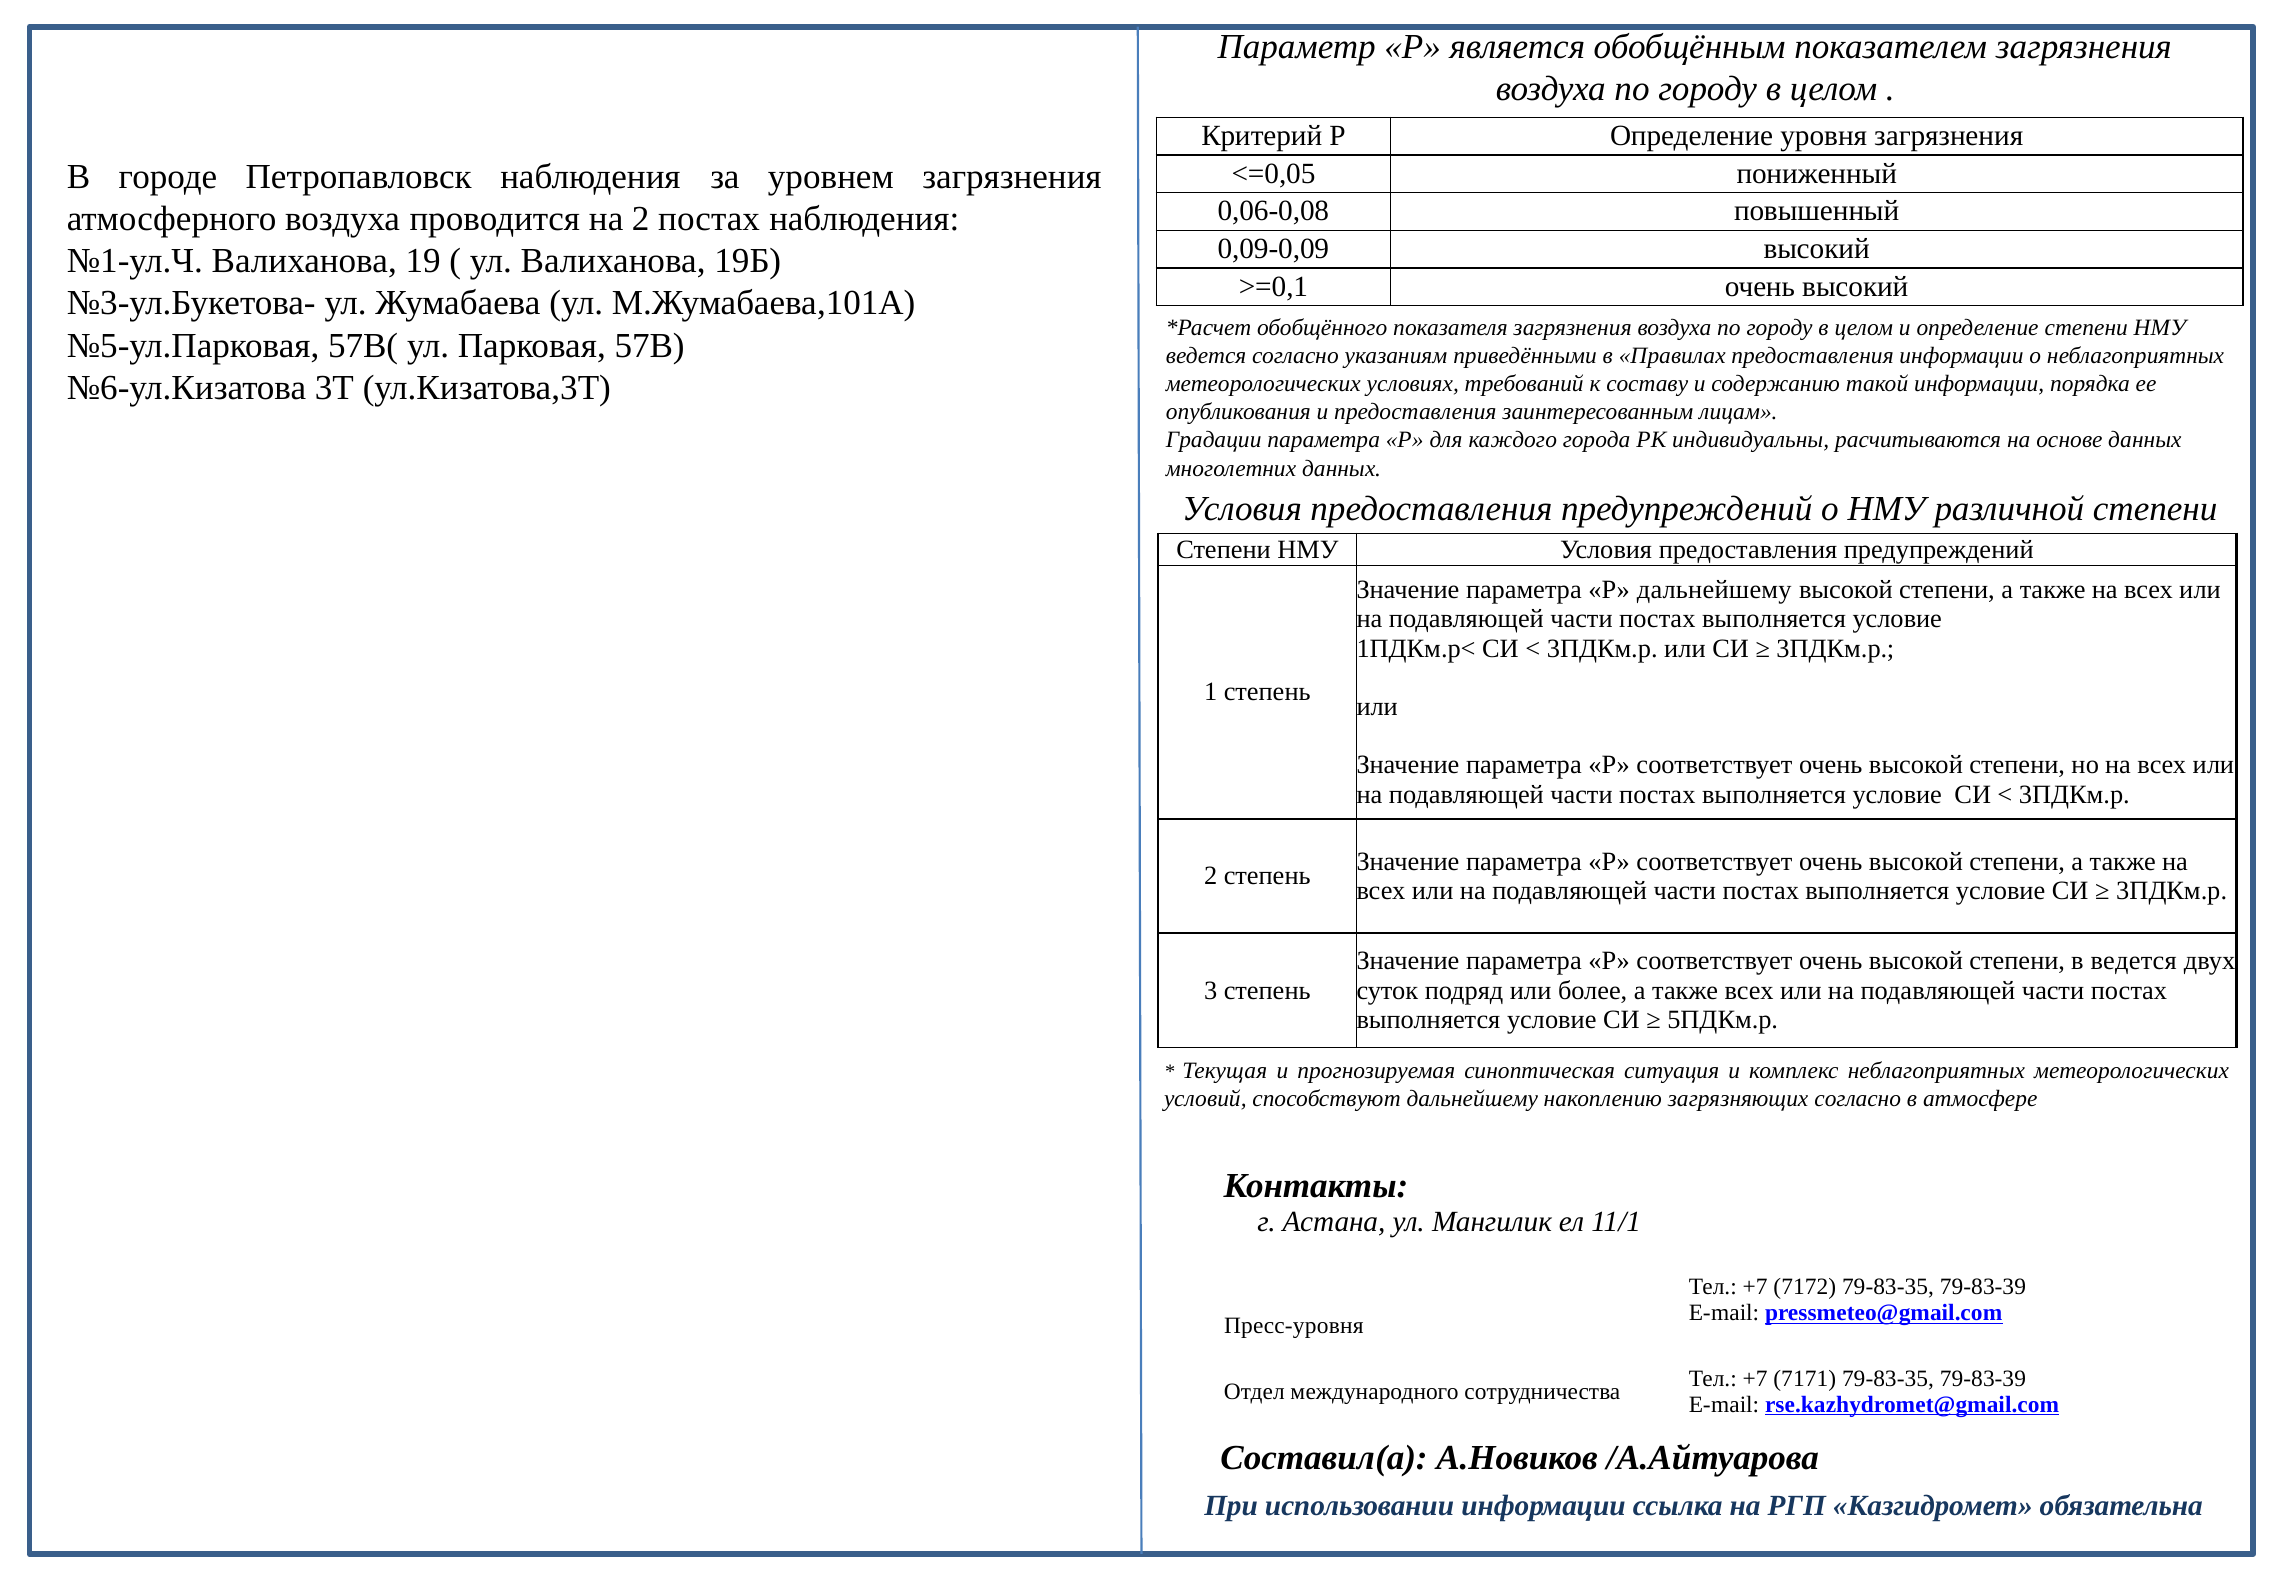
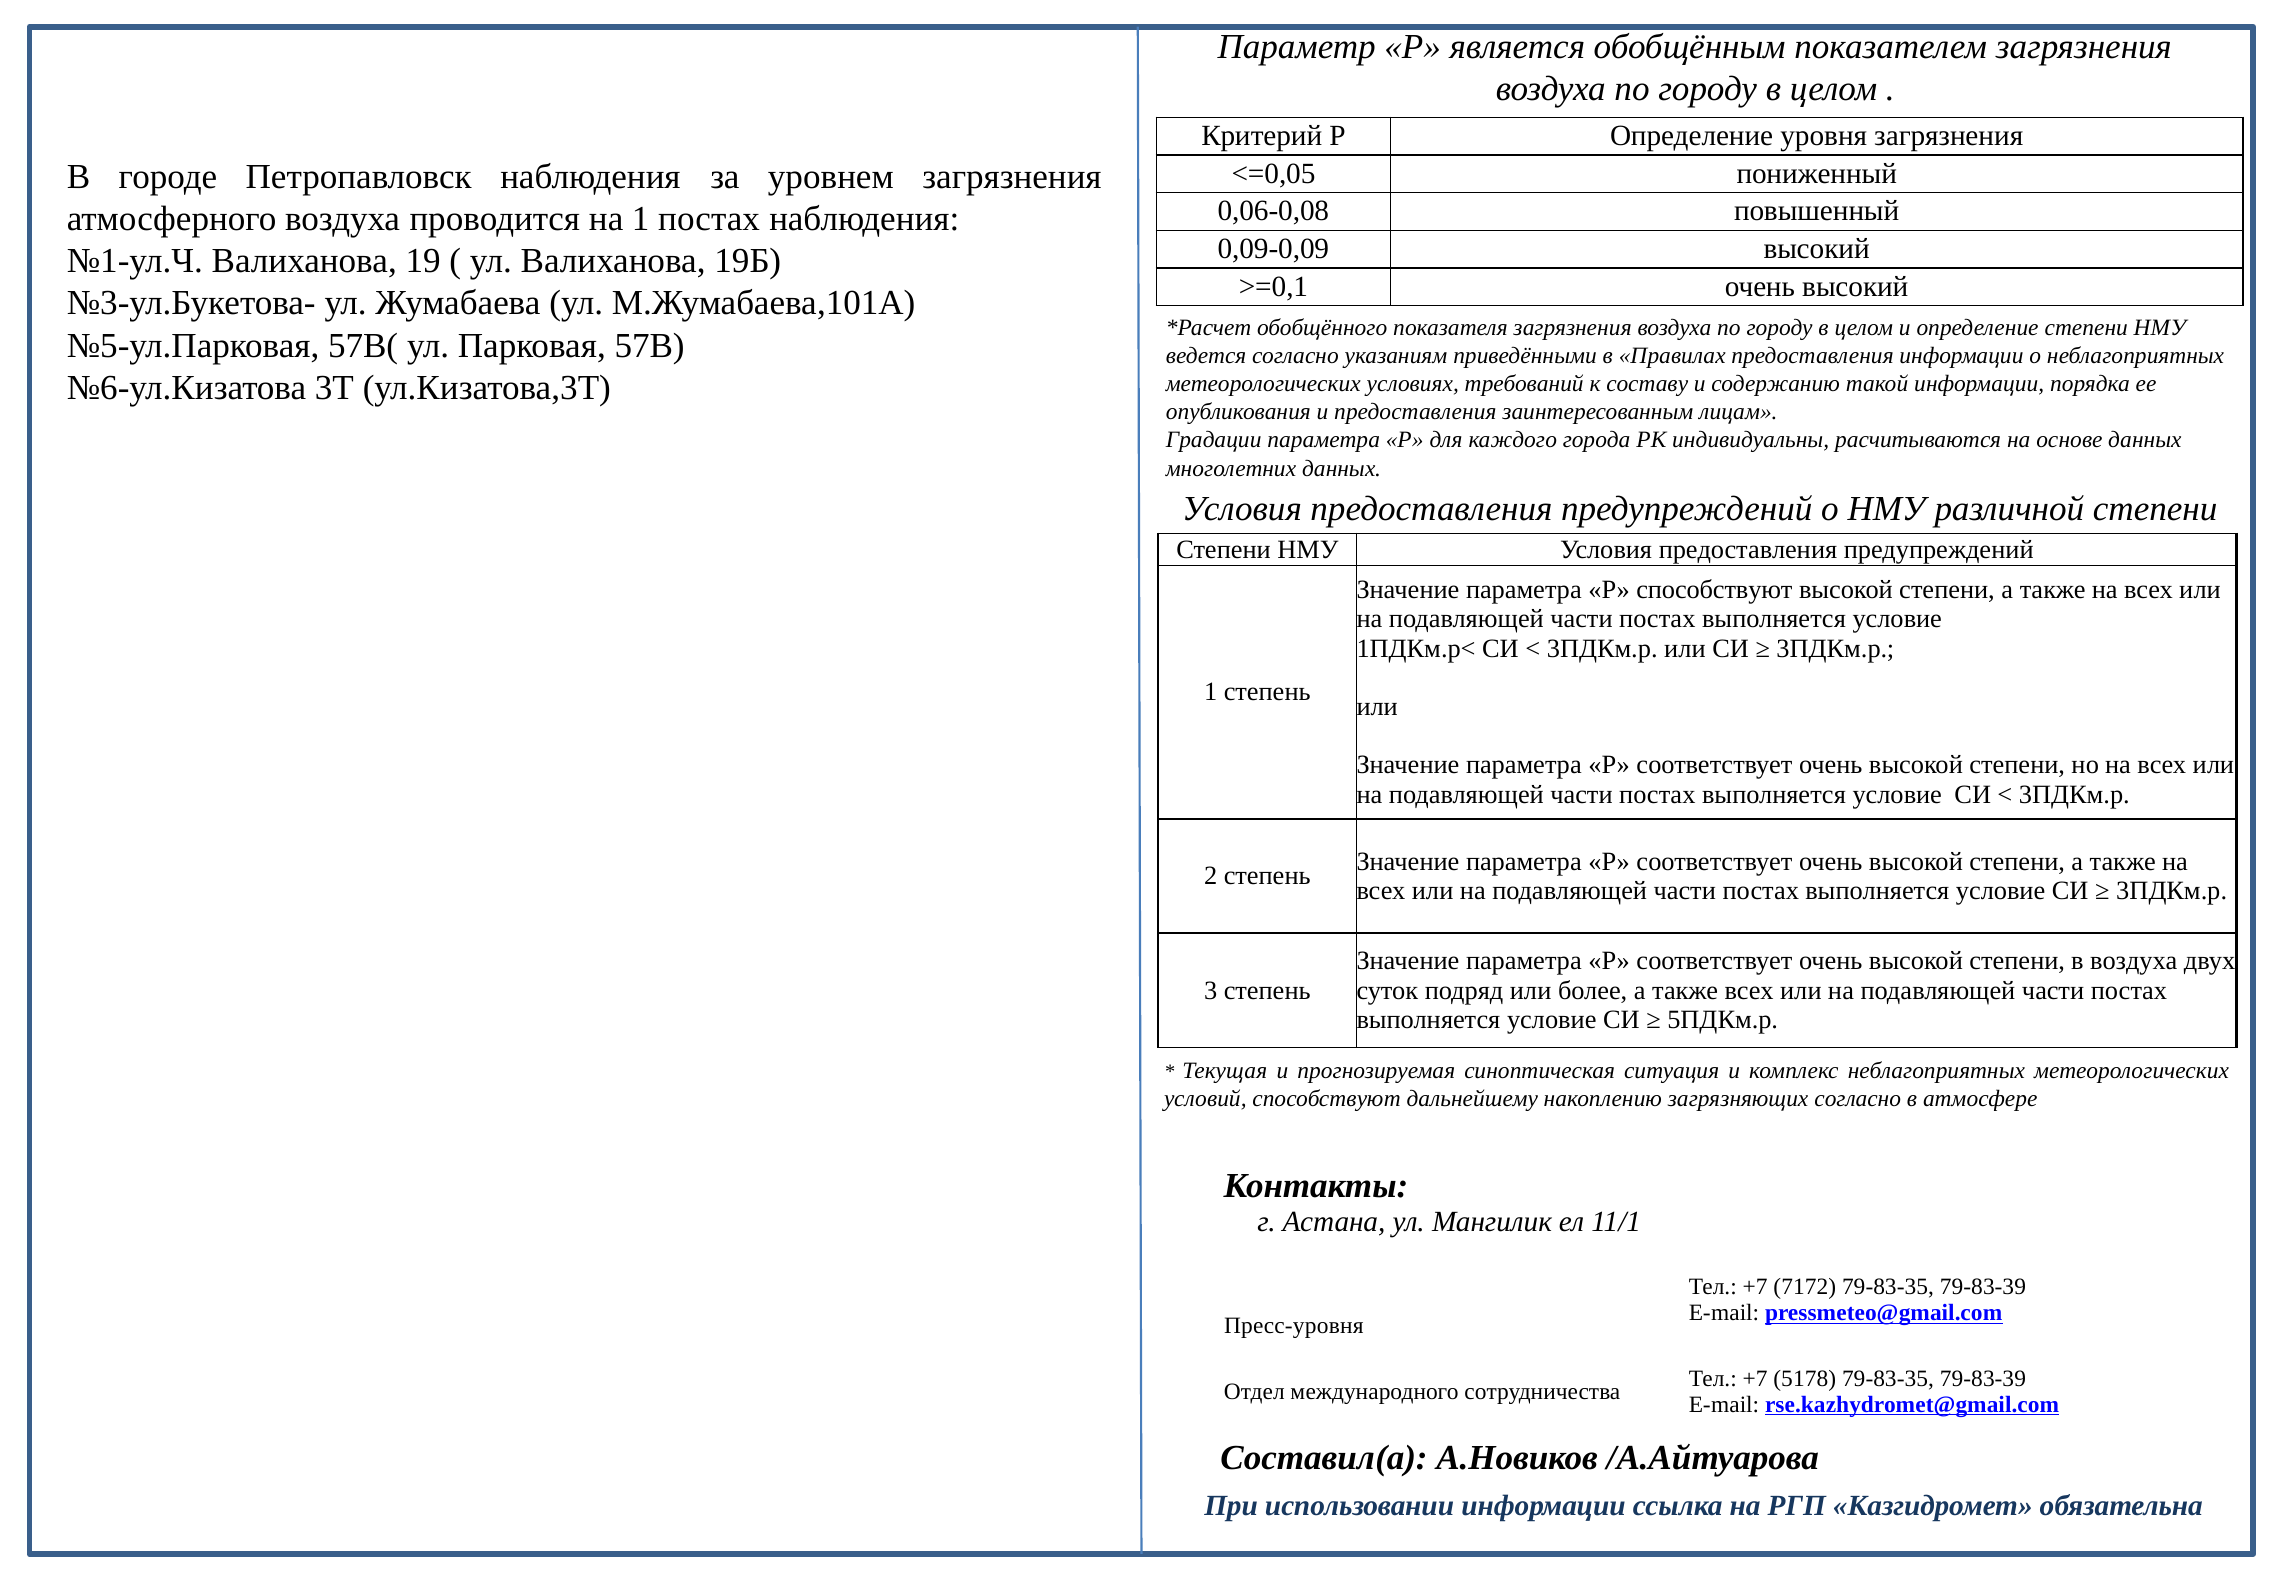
на 2: 2 -> 1 (641, 219)
Р дальнейшему: дальнейшему -> способствуют (1714, 590)
в ведется: ведется -> воздуха (2134, 961)
7171: 7171 -> 5178 (1805, 1378)
